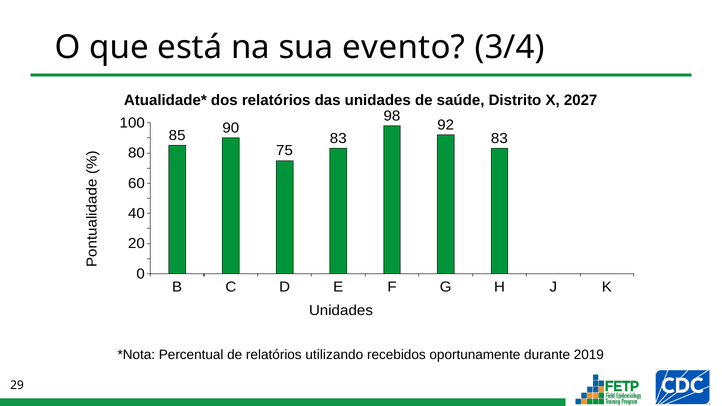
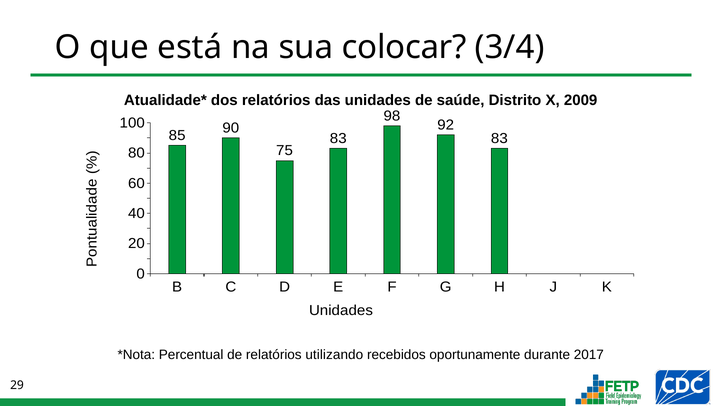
evento: evento -> colocar (404, 47)
2027: 2027 -> 2009 (581, 100)
2019: 2019 -> 2017 (589, 355)
